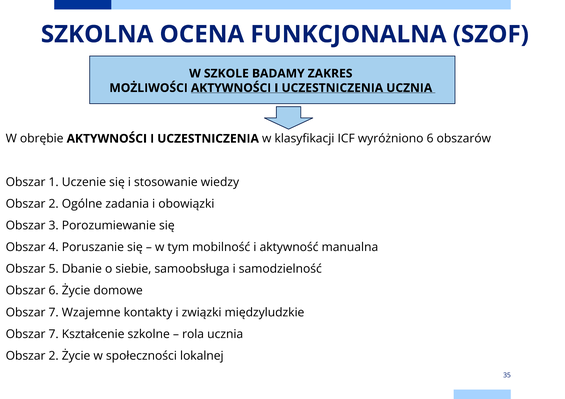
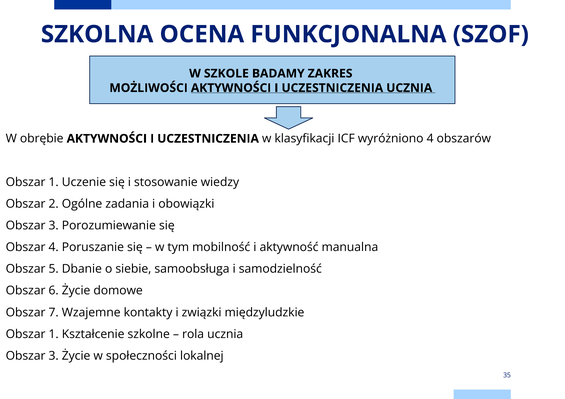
wyróżniono 6: 6 -> 4 (430, 139)
7: 7 -> 1 (54, 335)
2: 2 -> 3 (54, 356)
